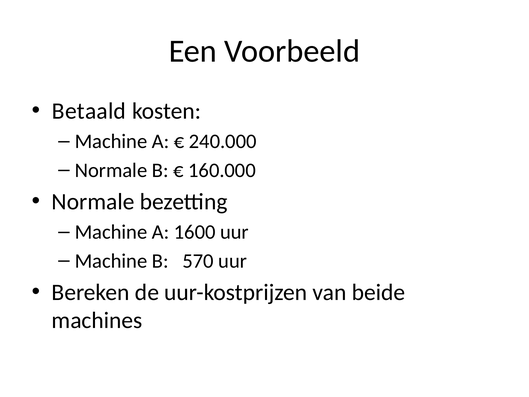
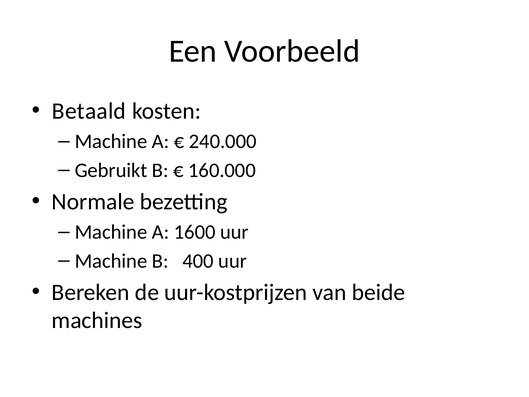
Normale: Normale -> Gebruikt (111, 170)
570: 570 -> 400 (198, 261)
